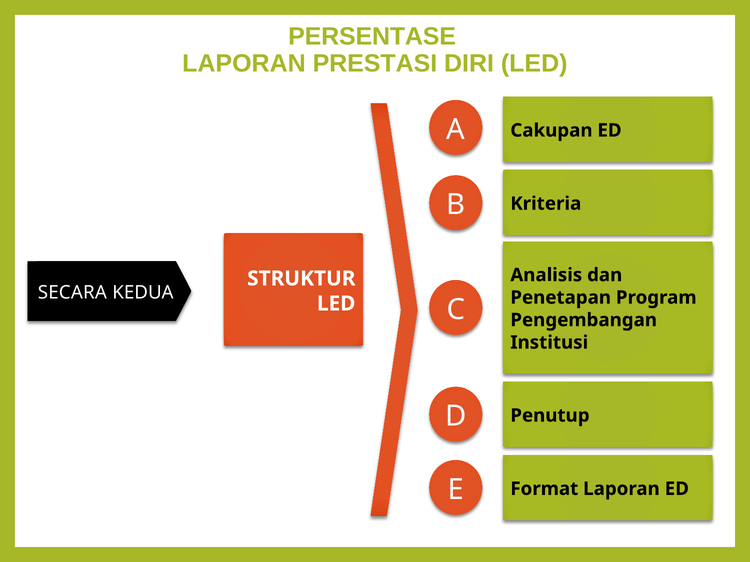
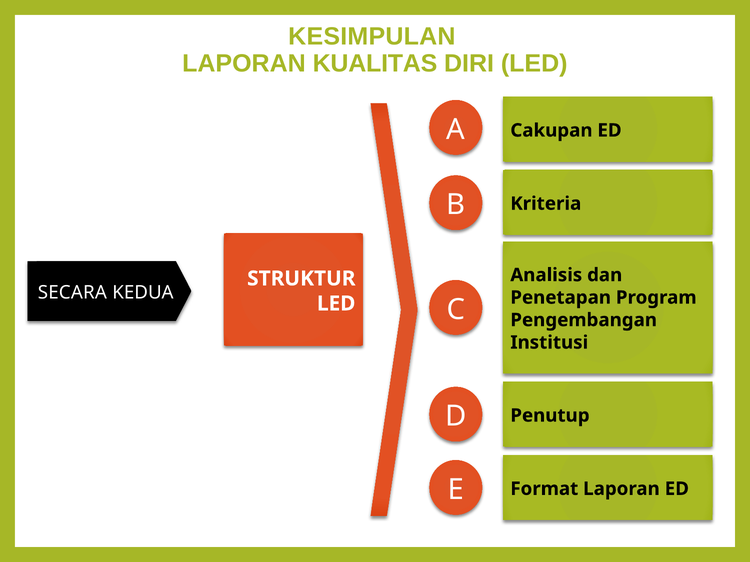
PERSENTASE: PERSENTASE -> KESIMPULAN (372, 37)
PRESTASI: PRESTASI -> KUALITAS (375, 64)
